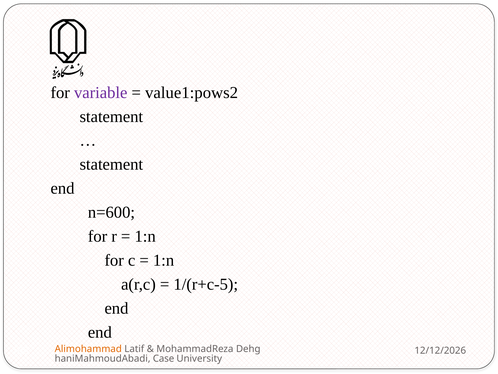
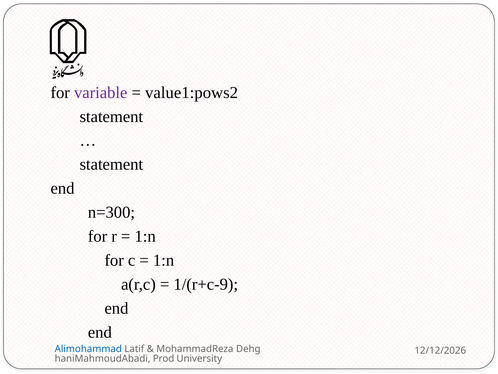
n=600: n=600 -> n=300 (111, 212)
1/(r+c-5: 1/(r+c-5 -> 1/(r+c-9 (206, 284)
Alimohammad colour: orange -> blue (88, 348)
Case: Case -> Prod (164, 358)
